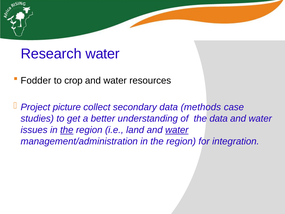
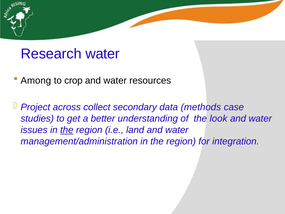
Fodder: Fodder -> Among (36, 80)
picture: picture -> across (67, 107)
the data: data -> look (218, 118)
water underline: present -> none (177, 130)
